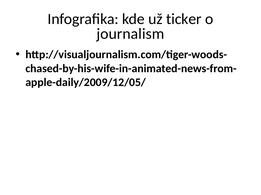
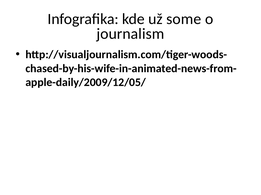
ticker: ticker -> some (184, 19)
